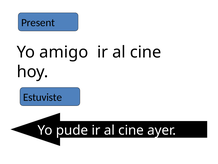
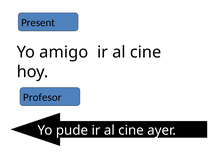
Estuviste: Estuviste -> Profesor (42, 97)
